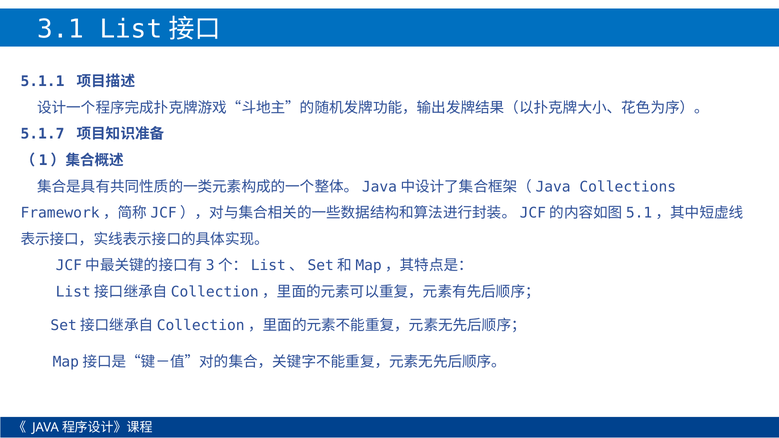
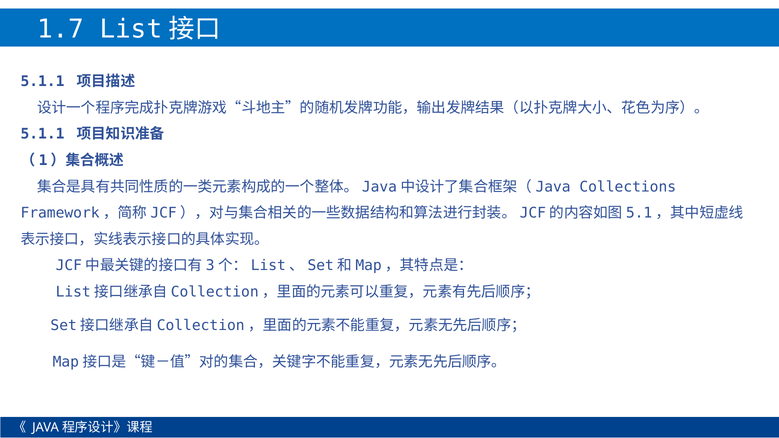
3.1: 3.1 -> 1.7 (61, 29)
5.1.7: 5.1.7 -> 5.1.1 (43, 134)
